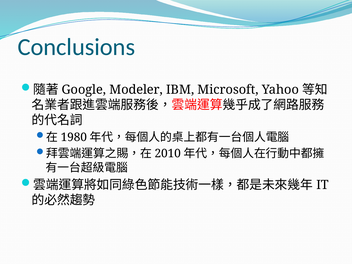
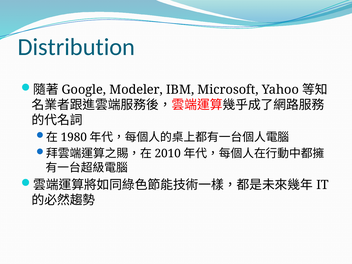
Conclusions: Conclusions -> Distribution (76, 47)
